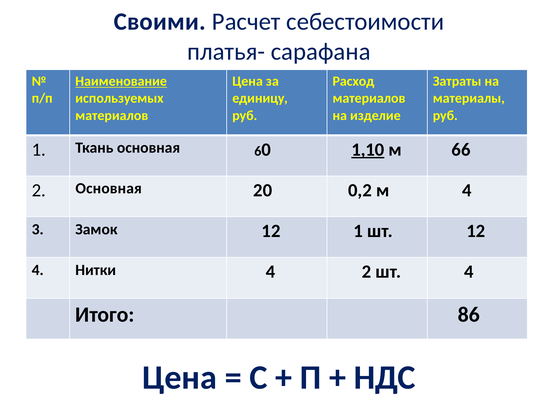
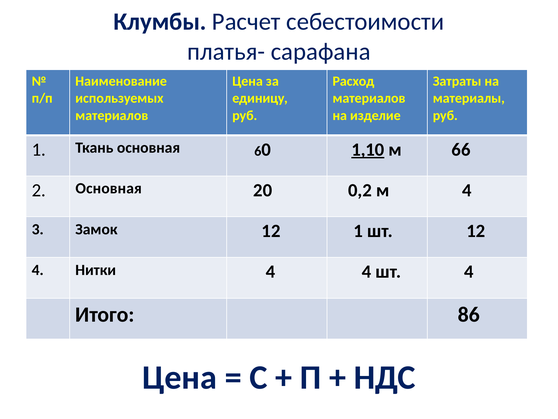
Своими: Своими -> Клумбы (160, 22)
Наименование underline: present -> none (121, 81)
4 2: 2 -> 4 (367, 271)
